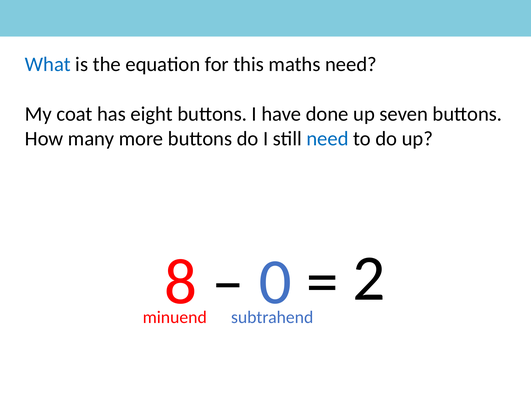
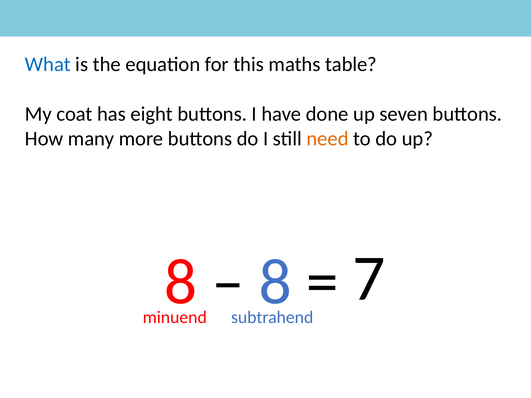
maths need: need -> table (351, 64)
need colour: blue -> orange (328, 139)
0: 0 -> 8 (275, 282)
2: 2 -> 7 (369, 279)
